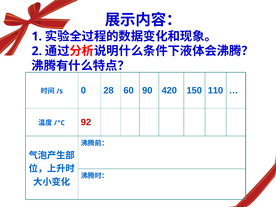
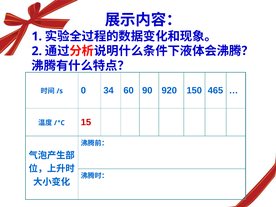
28: 28 -> 34 (109, 90)
420: 420 -> 920 (169, 90)
110: 110 -> 465 (215, 90)
92: 92 -> 15 (86, 122)
